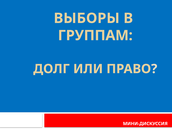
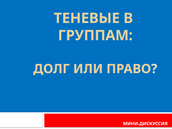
ВЫБОРЫ: ВЫБОРЫ -> ТЕНЕВЫЕ (87, 18)
